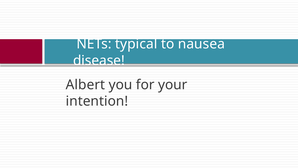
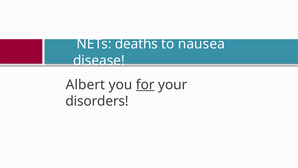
typical: typical -> deaths (136, 44)
for underline: none -> present (145, 85)
intention: intention -> disorders (97, 101)
